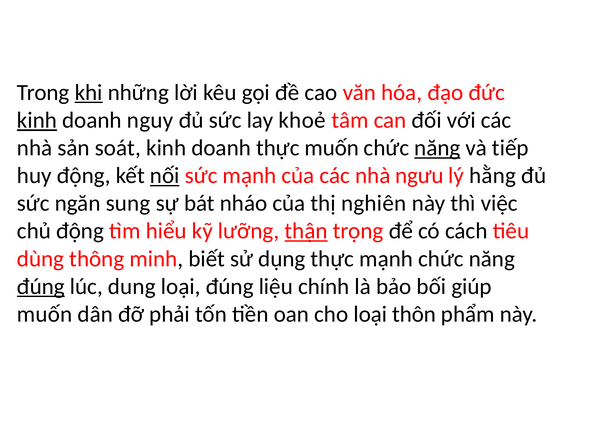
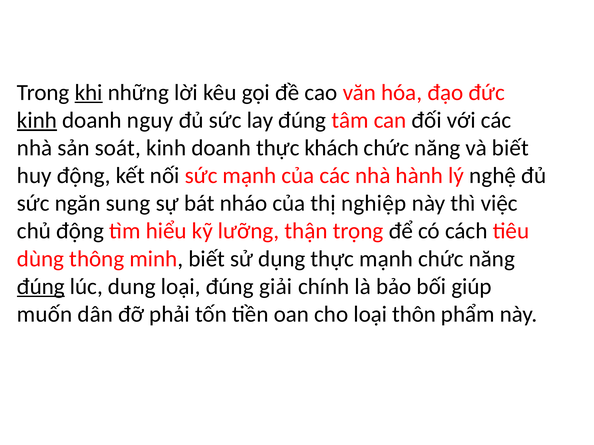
lay khoẻ: khoẻ -> đúng (302, 120)
thực muốn: muốn -> khách (332, 148)
năng underline: present -> none (437, 148)
và tiếp: tiếp -> biết (510, 148)
nối underline: present -> none (165, 176)
ngưu: ngưu -> hành (419, 176)
hằng: hằng -> nghệ (493, 176)
nghiên: nghiên -> nghiệp (374, 204)
thận underline: present -> none (306, 231)
liệu: liệu -> giải (276, 287)
